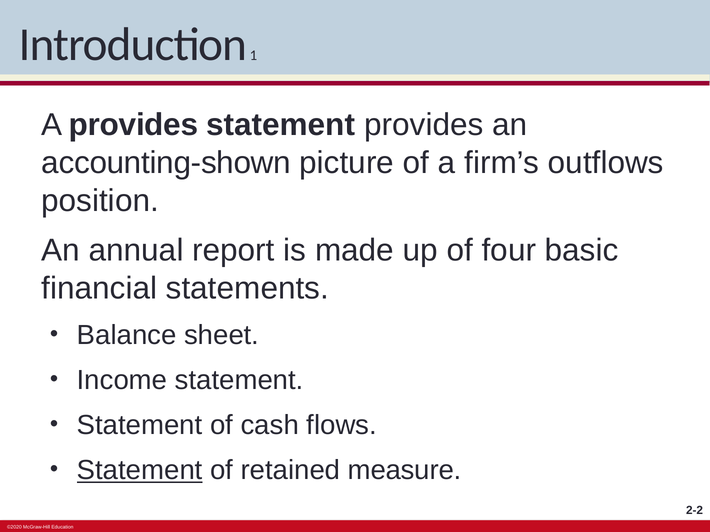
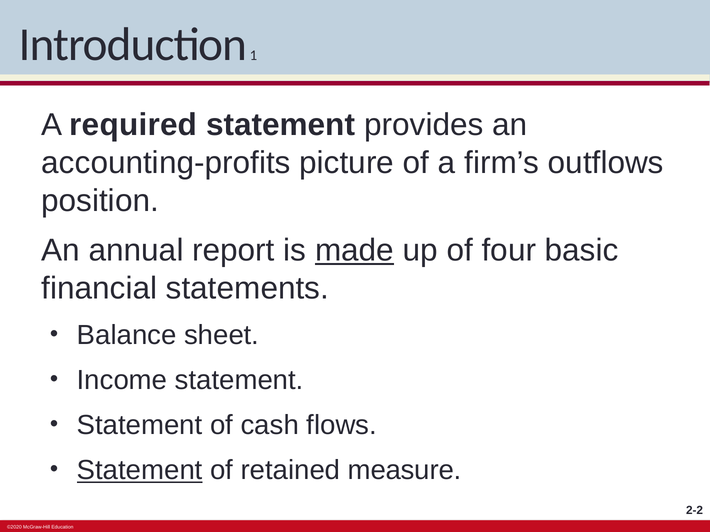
A provides: provides -> required (133, 125)
accounting-shown: accounting-shown -> accounting-profits (166, 163)
made underline: none -> present (354, 251)
